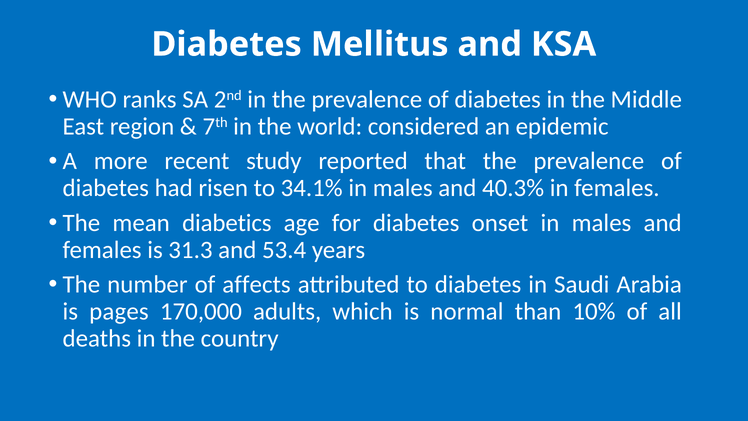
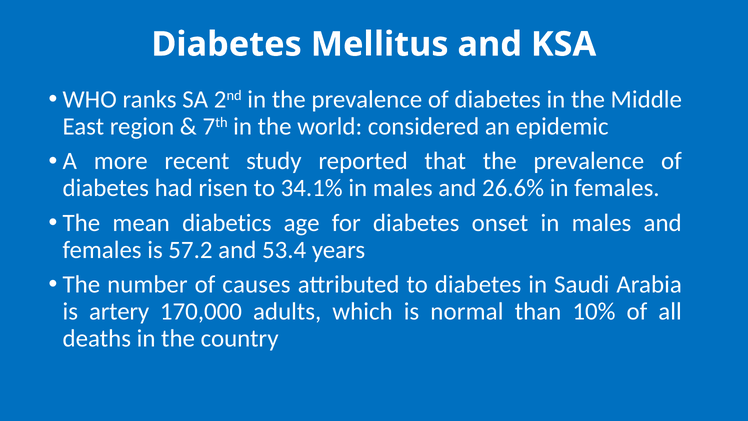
40.3%: 40.3% -> 26.6% (513, 188)
31.3: 31.3 -> 57.2 (190, 250)
affects: affects -> causes (256, 284)
pages: pages -> artery (119, 311)
